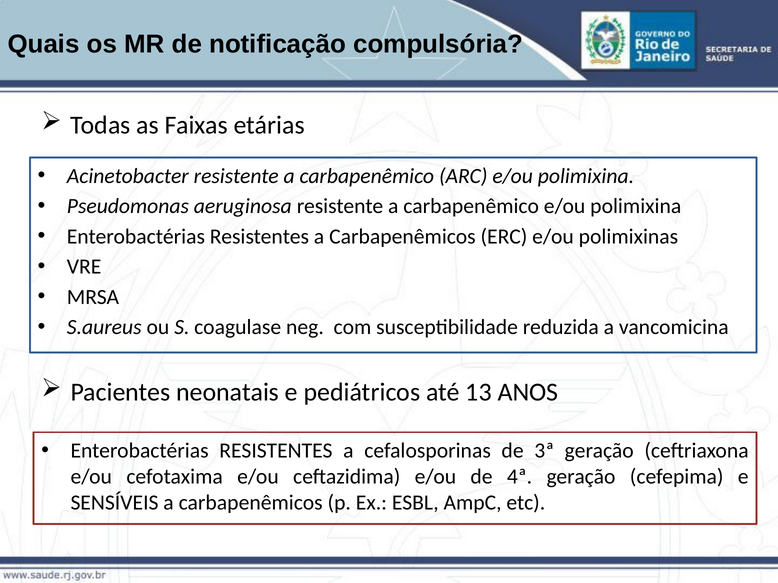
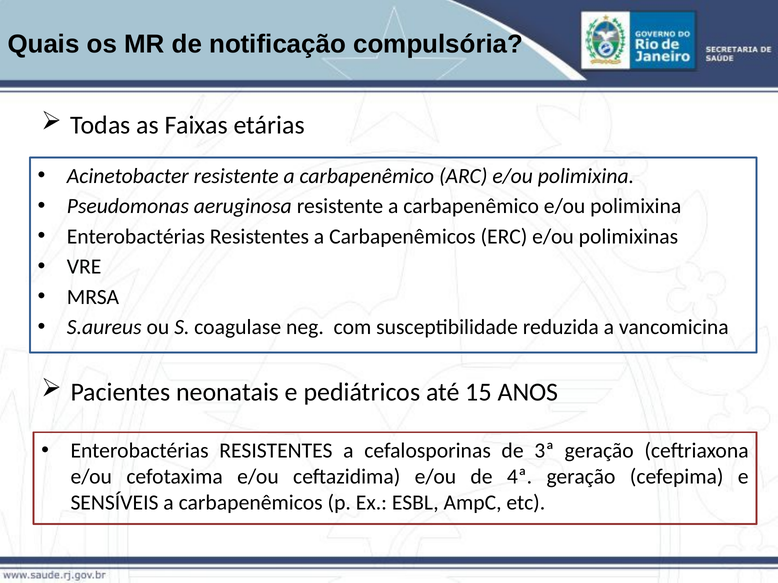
13: 13 -> 15 (479, 393)
